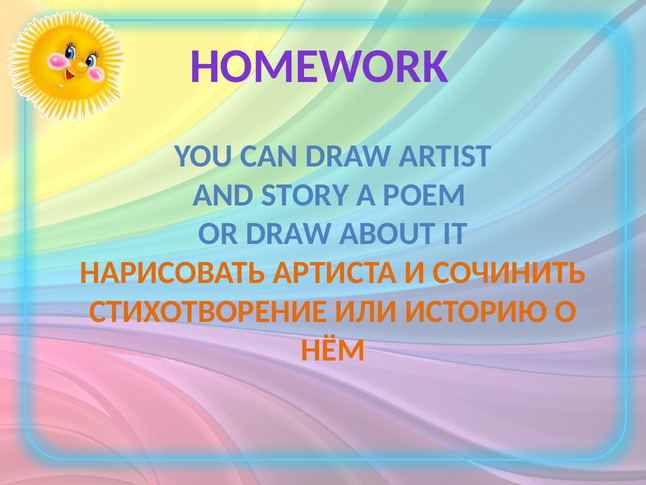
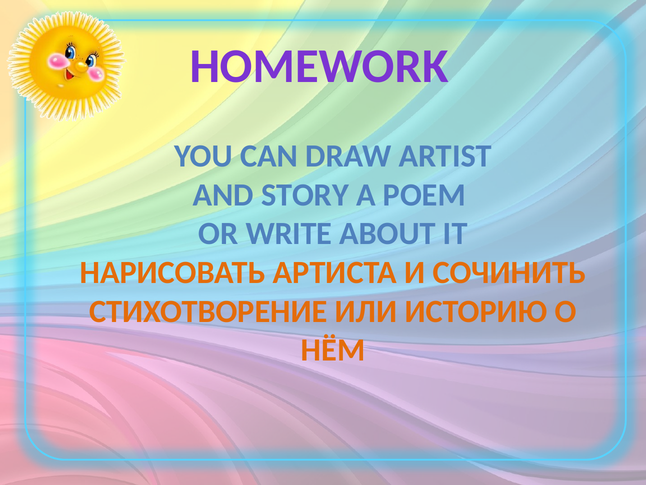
OR DRAW: DRAW -> WRITE (289, 234)
